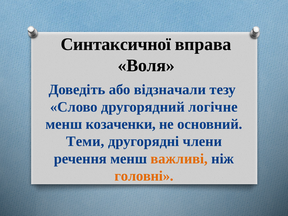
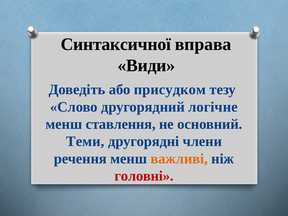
Воля: Воля -> Види (146, 65)
відзначали: відзначали -> присудком (170, 90)
козаченки: козаченки -> ставлення (121, 124)
головні colour: orange -> red (144, 176)
